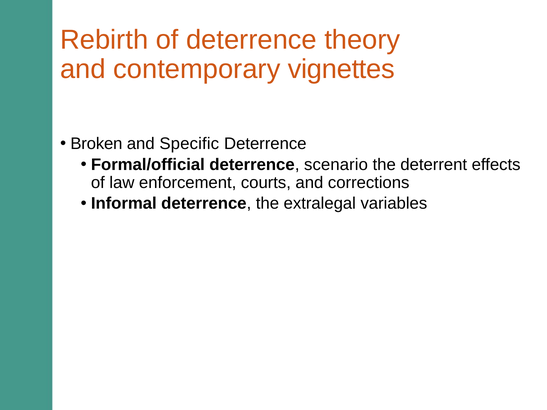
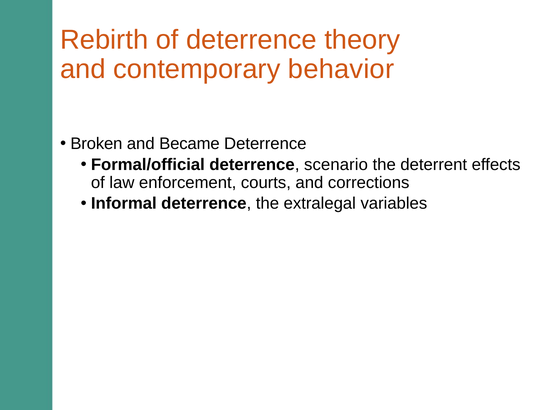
vignettes: vignettes -> behavior (341, 69)
Specific: Specific -> Became (189, 144)
